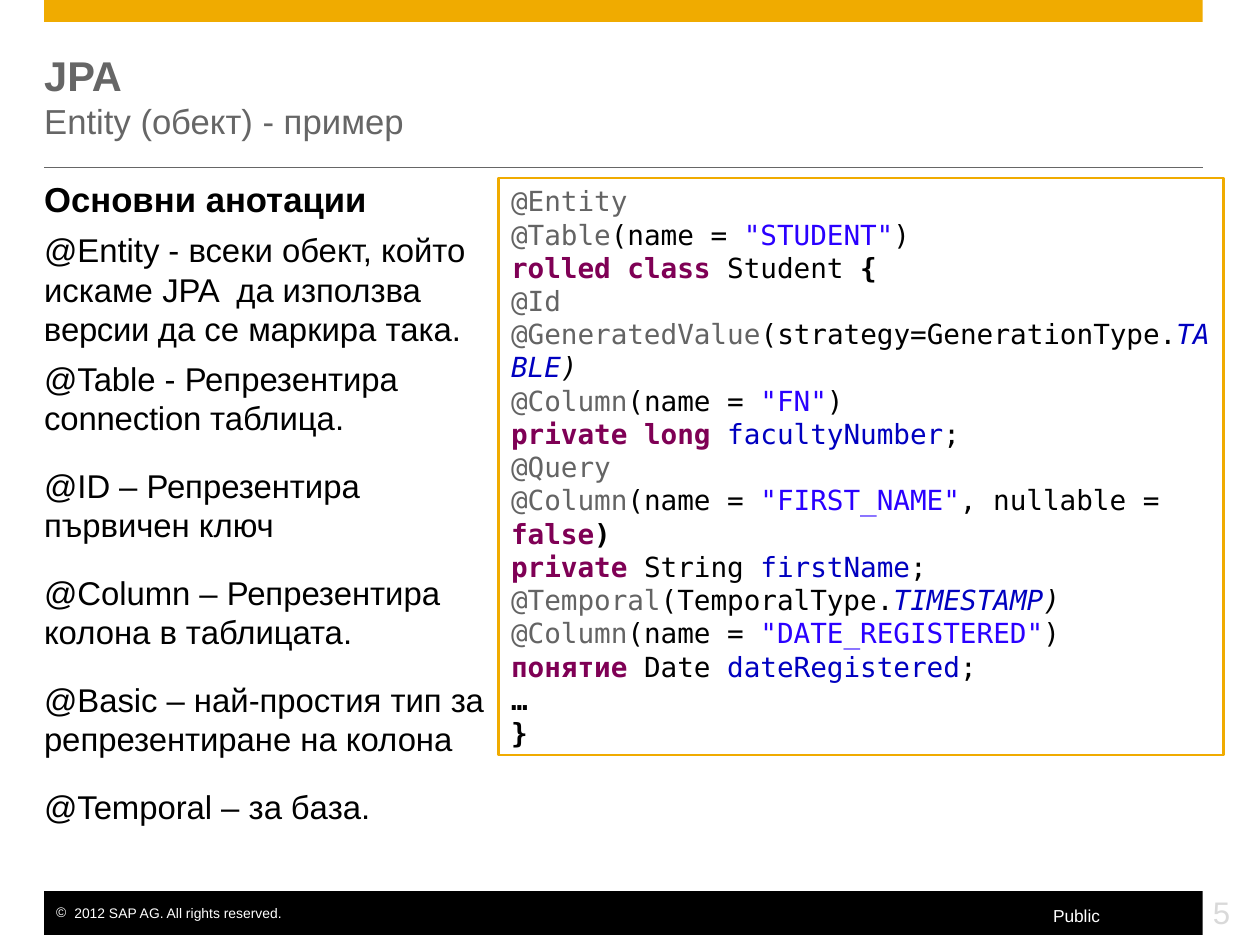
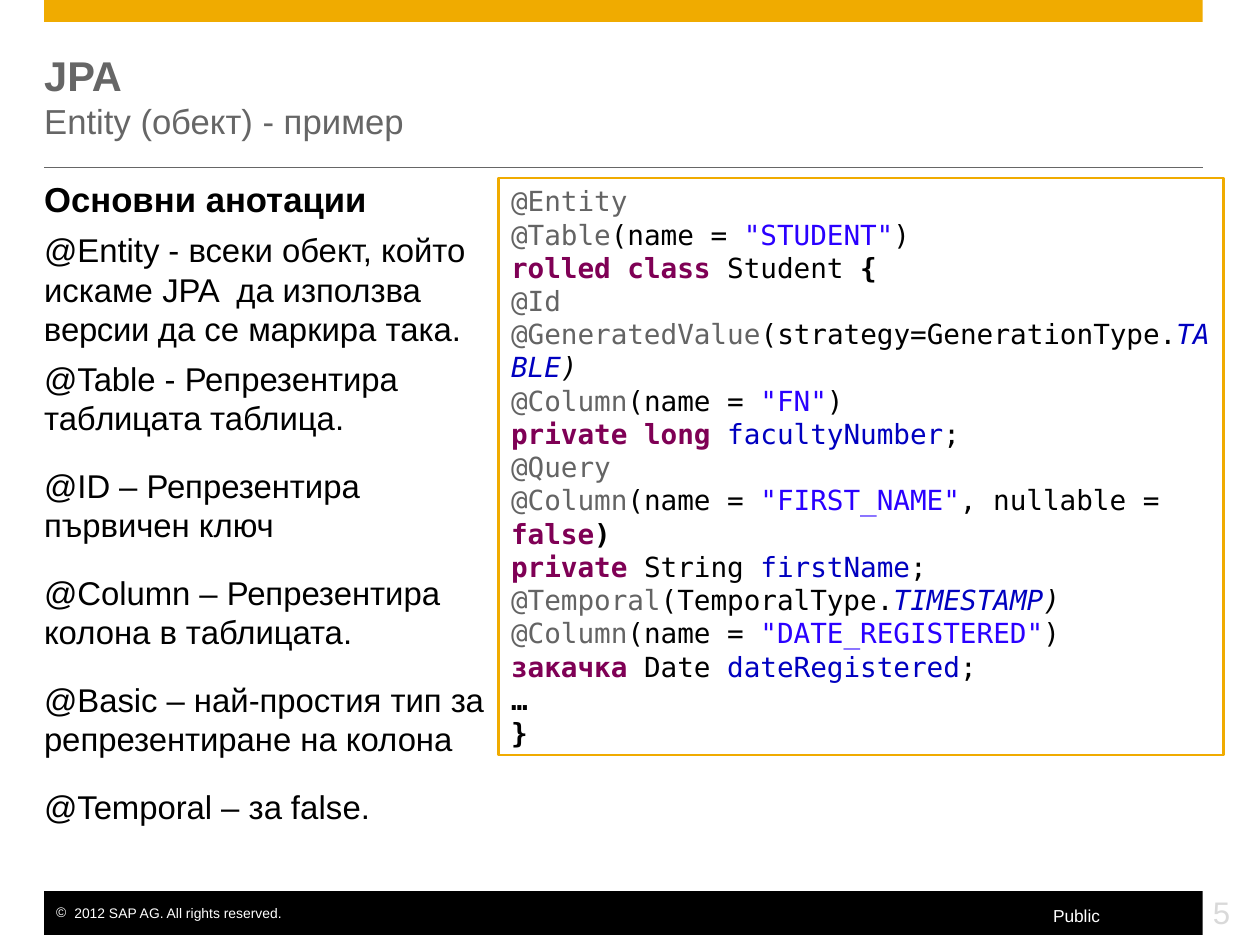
connection: connection -> таблицата (123, 420)
понятие: понятие -> закачка (569, 668)
за база: база -> false (331, 809)
